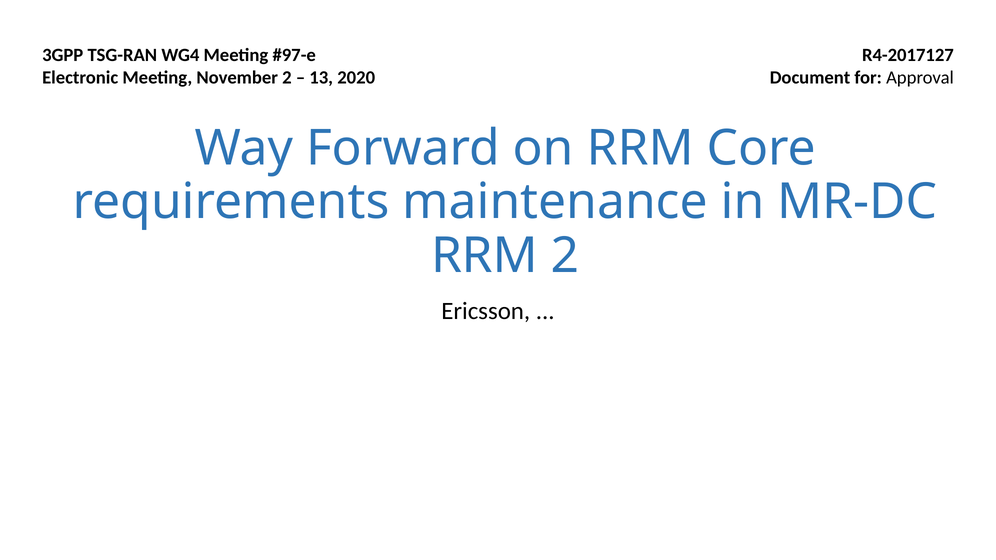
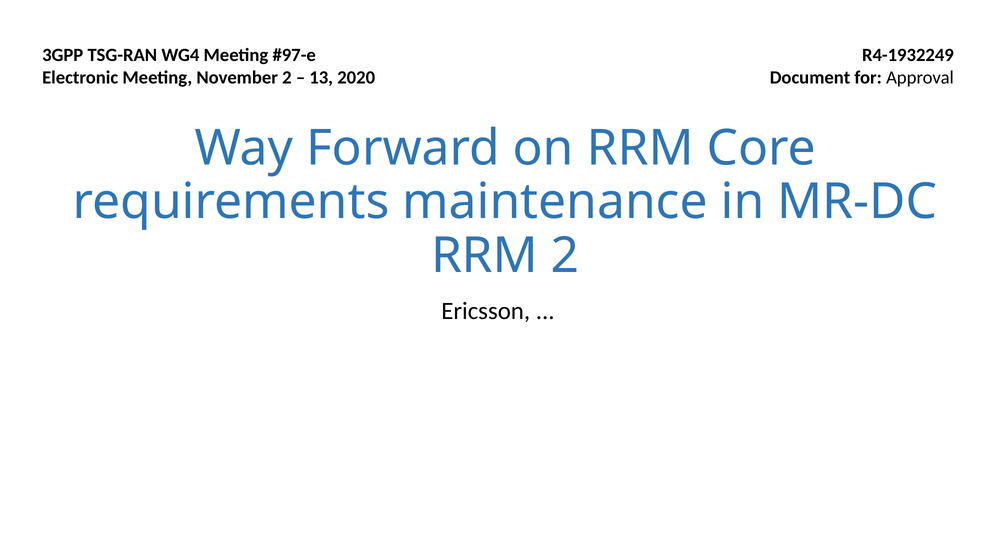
R4-2017127: R4-2017127 -> R4-1932249 (908, 55)
